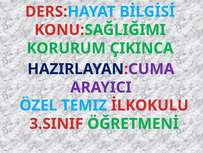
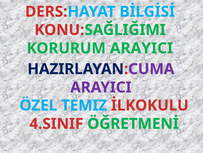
KORURUM ÇIKINCA: ÇIKINCA -> ARAYICI (141, 48)
3.SINIF: 3.SINIF -> 4.SINIF (56, 123)
